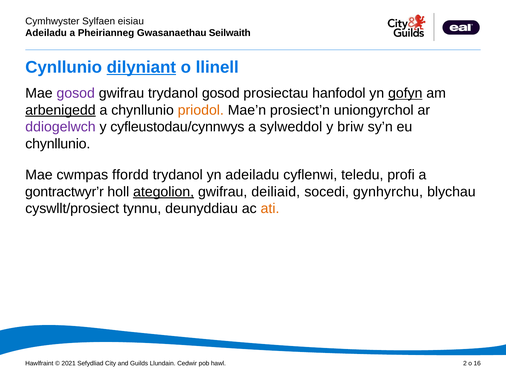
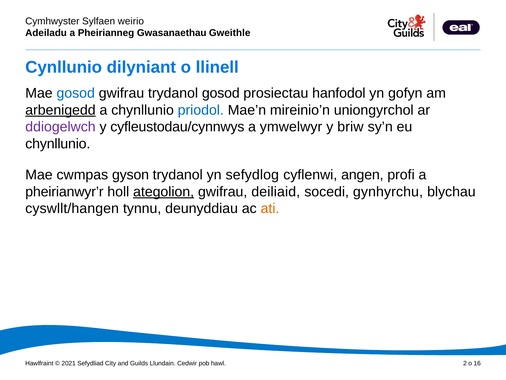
eisiau: eisiau -> weirio (131, 21)
Seilwaith: Seilwaith -> Gweithle (230, 33)
dilyniant underline: present -> none (141, 67)
gosod colour: purple -> blue (76, 93)
gofyn underline: present -> none (405, 93)
priodol colour: orange -> blue (201, 110)
prosiect’n: prosiect’n -> mireinio’n (300, 110)
sylweddol: sylweddol -> ymwelwyr (291, 127)
ffordd: ffordd -> gyson (131, 175)
yn adeiladu: adeiladu -> sefydlog (252, 175)
teledu: teledu -> angen (362, 175)
gontractwyr’r: gontractwyr’r -> pheirianwyr’r (64, 192)
cyswllt/prosiect: cyswllt/prosiect -> cyswllt/hangen (72, 208)
